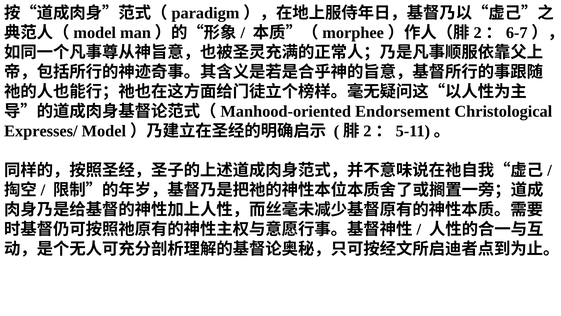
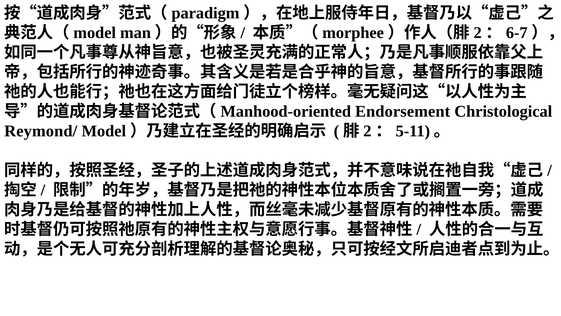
Expresses/: Expresses/ -> Reymond/ (41, 131)
